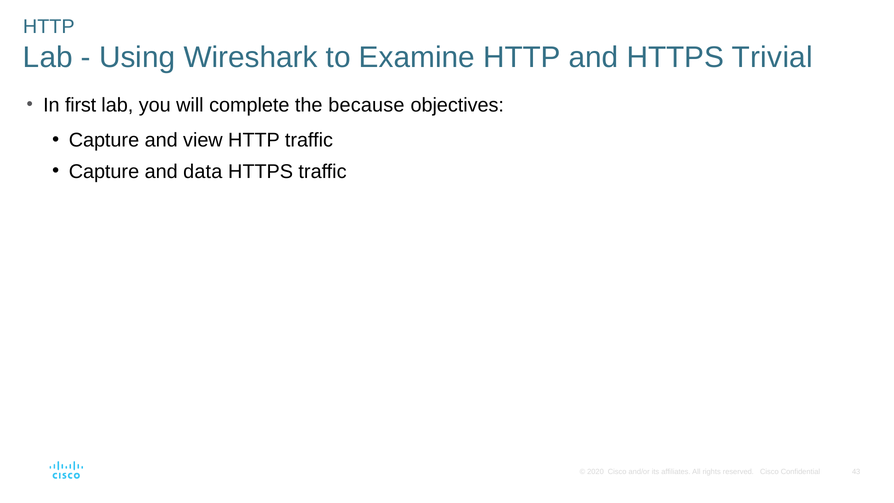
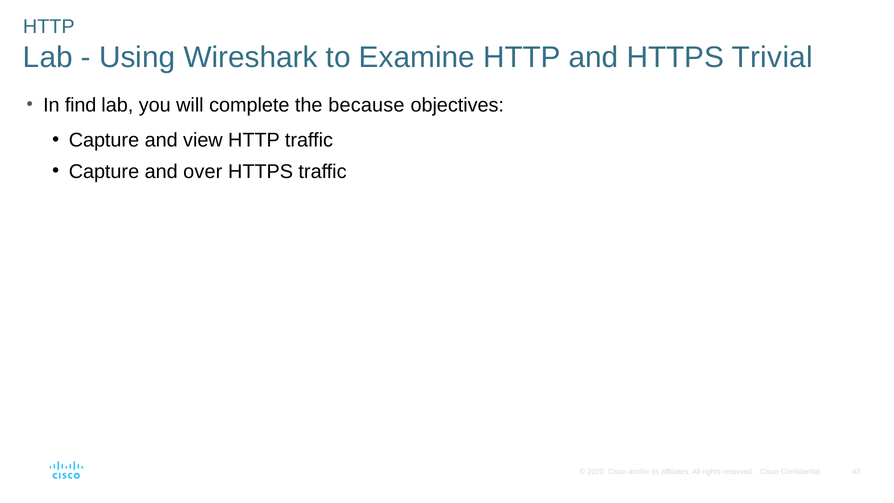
first: first -> find (81, 105)
data: data -> over (203, 171)
